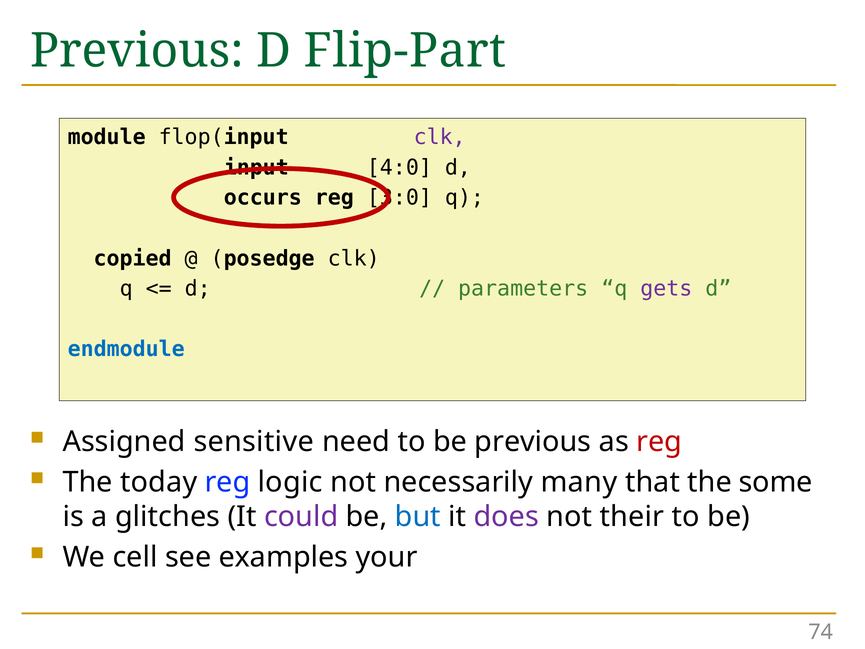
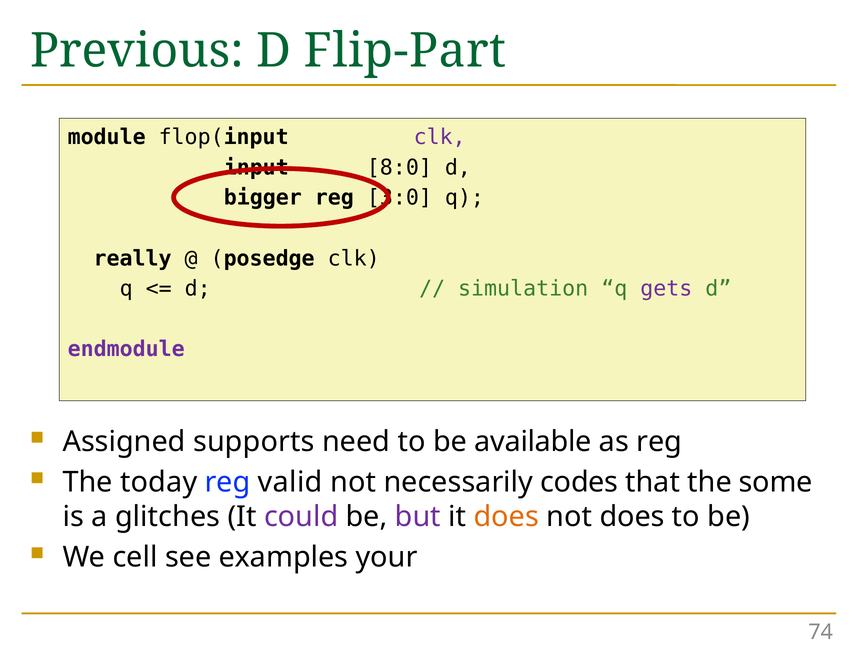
4:0: 4:0 -> 8:0 (399, 167)
occurs: occurs -> bigger (263, 198)
copied: copied -> really (133, 258)
parameters: parameters -> simulation (523, 289)
endmodule colour: blue -> purple (126, 349)
sensitive: sensitive -> supports (254, 442)
be previous: previous -> available (533, 442)
reg colour: red -> black (659, 442)
logic: logic -> valid (290, 482)
many: many -> codes (579, 482)
but colour: blue -> purple (418, 517)
does colour: purple -> orange (506, 517)
not their: their -> does (632, 517)
